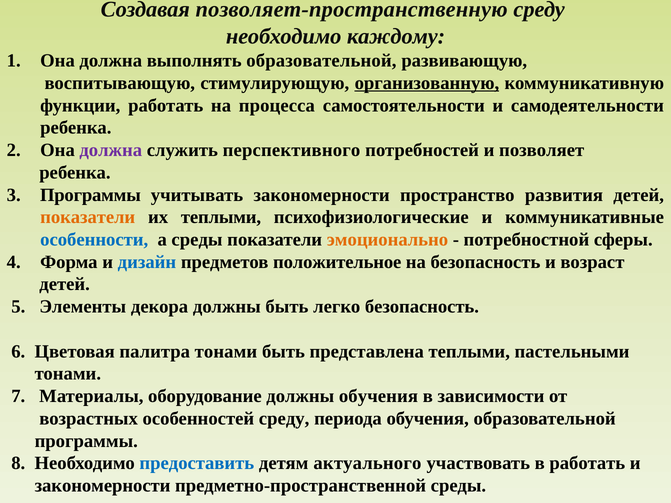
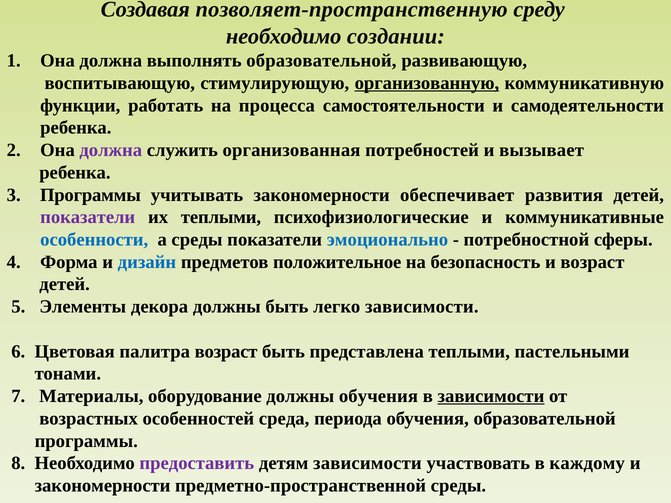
каждому: каждому -> создании (396, 36)
перспективного: перспективного -> организованная (292, 150)
позволяет: позволяет -> вызывает (542, 150)
пространство: пространство -> обеспечивает (457, 195)
показатели colour: orange -> purple (88, 217)
эмоционально colour: orange -> blue (387, 240)
легко безопасность: безопасность -> зависимости (422, 307)
палитра тонами: тонами -> возраст (226, 352)
зависимости underline: none -> present (491, 396)
особенностей среду: среду -> среда (284, 419)
предоставить colour: blue -> purple (197, 463)
детям актуального: актуального -> зависимости (367, 463)
в работать: работать -> каждому (587, 463)
